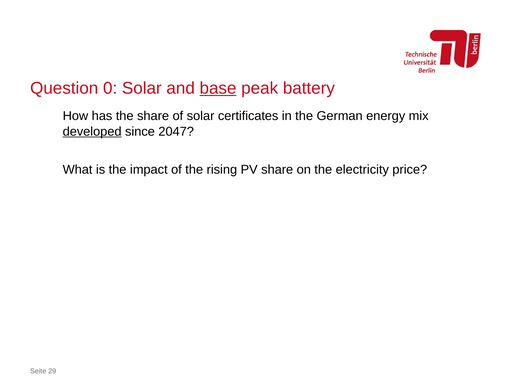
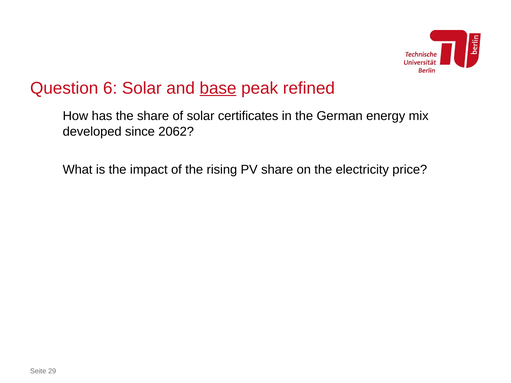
0: 0 -> 6 (110, 88)
battery: battery -> refined (309, 88)
developed underline: present -> none (92, 132)
2047: 2047 -> 2062 (176, 132)
